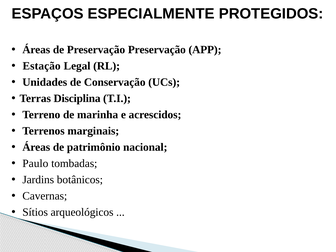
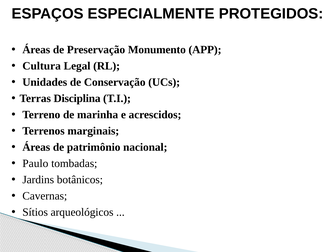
Preservação Preservação: Preservação -> Monumento (157, 50)
Estação: Estação -> Cultura (42, 66)
